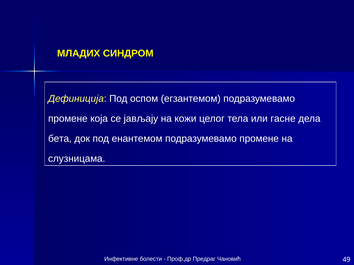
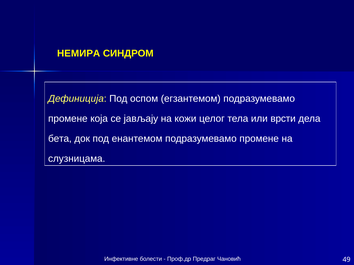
МЛАДИХ: МЛАДИХ -> НЕМИРА (79, 53)
гасне: гасне -> врсти (283, 119)
